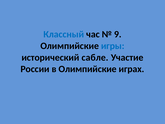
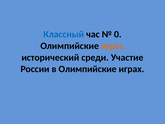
9: 9 -> 0 (118, 34)
игры colour: blue -> orange (113, 46)
сабле: сабле -> среди (95, 57)
